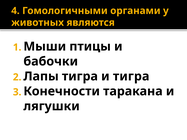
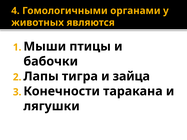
и тигра: тигра -> зайца (131, 76)
